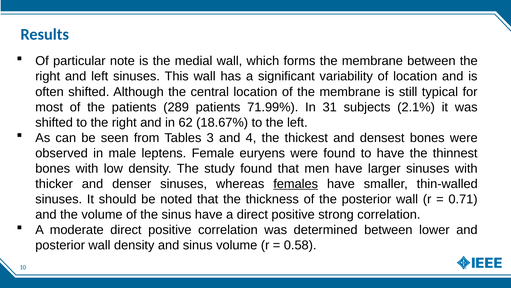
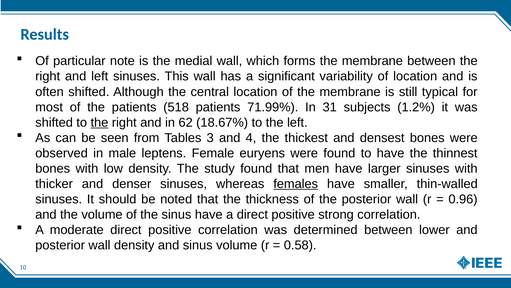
289: 289 -> 518 (176, 107)
2.1%: 2.1% -> 1.2% (416, 107)
the underline: none -> present (99, 122)
0.71: 0.71 -> 0.96 (463, 199)
